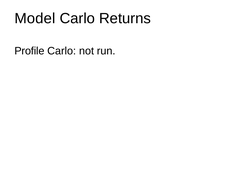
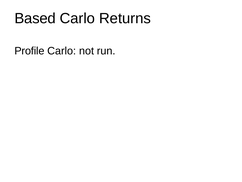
Model: Model -> Based (35, 18)
